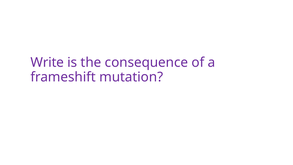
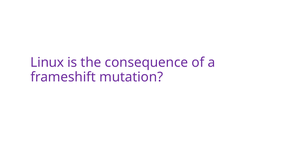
Write: Write -> Linux (47, 62)
